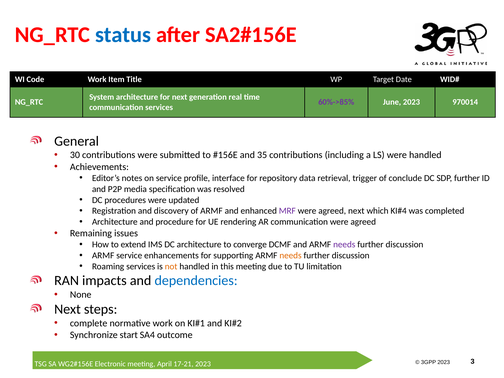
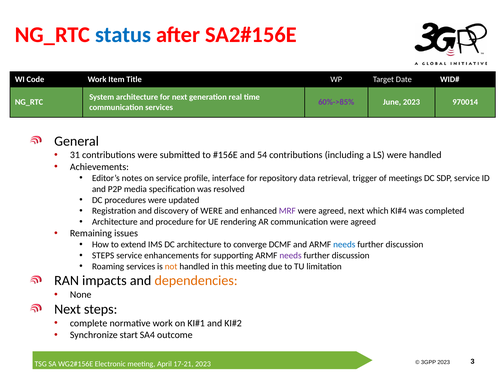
30: 30 -> 31 (75, 155)
35: 35 -> 54 (262, 155)
conclude: conclude -> meetings (405, 178)
SDP further: further -> service (467, 178)
of ARMF: ARMF -> WERE (211, 211)
needs colour: purple -> blue (344, 245)
ARMF: ARMF -> STEPS (103, 256)
needs colour: orange -> purple (291, 256)
dependencies colour: blue -> orange (196, 281)
